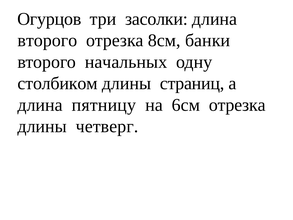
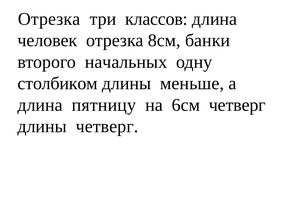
Огурцов: Огурцов -> Отрезка (49, 19)
засолки: засолки -> классов (156, 19)
второго: второго -> человек (47, 40)
страниц: страниц -> меньше (192, 83)
6см отрезка: отрезка -> четверг (237, 105)
